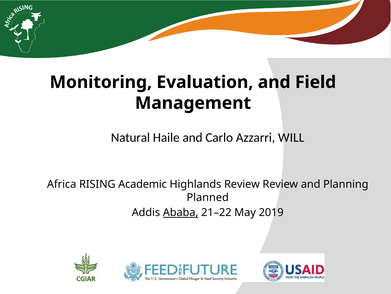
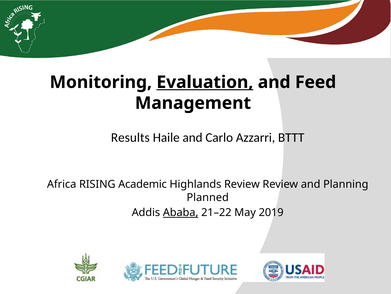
Evaluation underline: none -> present (205, 82)
Field: Field -> Feed (316, 82)
Natural: Natural -> Results (130, 137)
WILL: WILL -> BTTT (291, 137)
